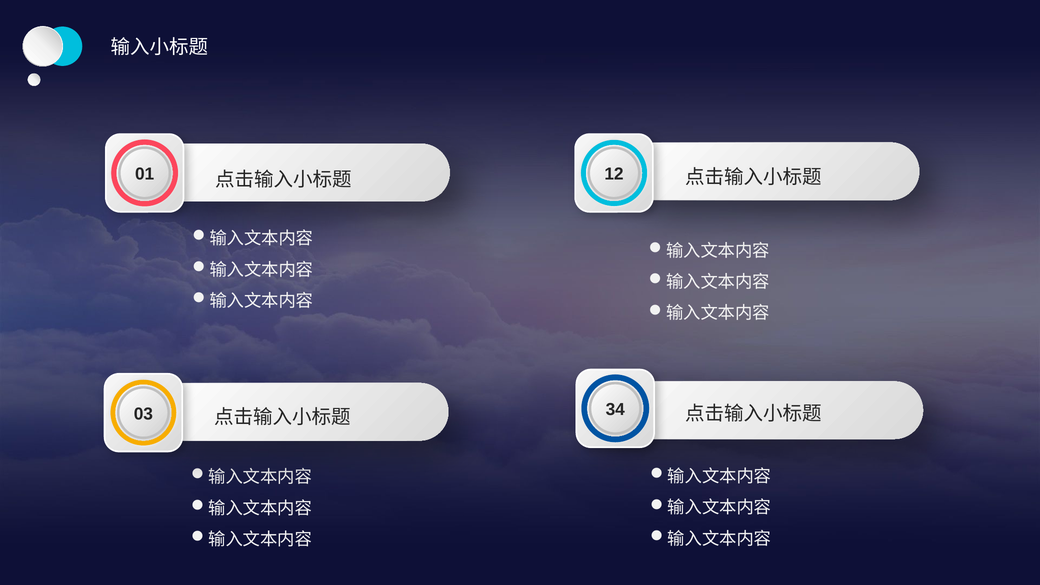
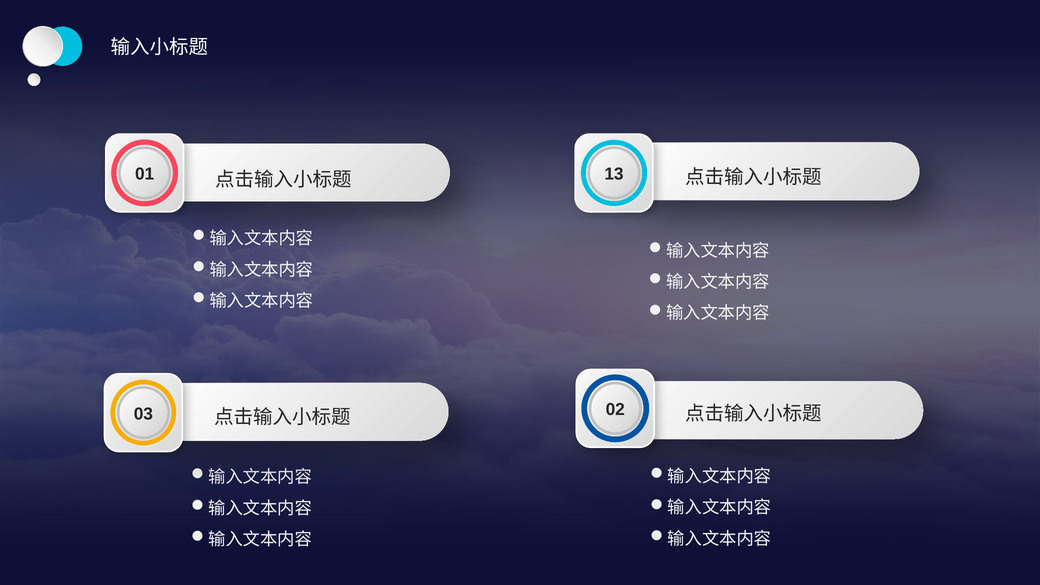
12: 12 -> 13 (614, 174)
34: 34 -> 02 (615, 410)
